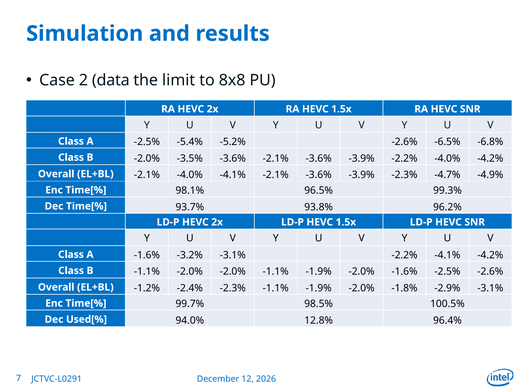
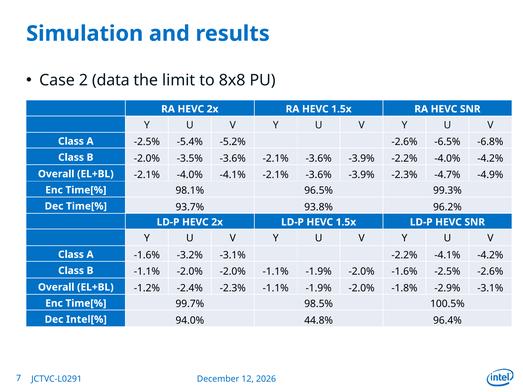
Used[%: Used[% -> Intel[% (86, 320)
12.8%: 12.8% -> 44.8% (319, 321)
